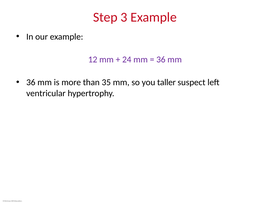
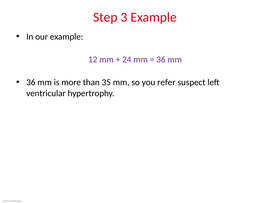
taller: taller -> refer (166, 82)
